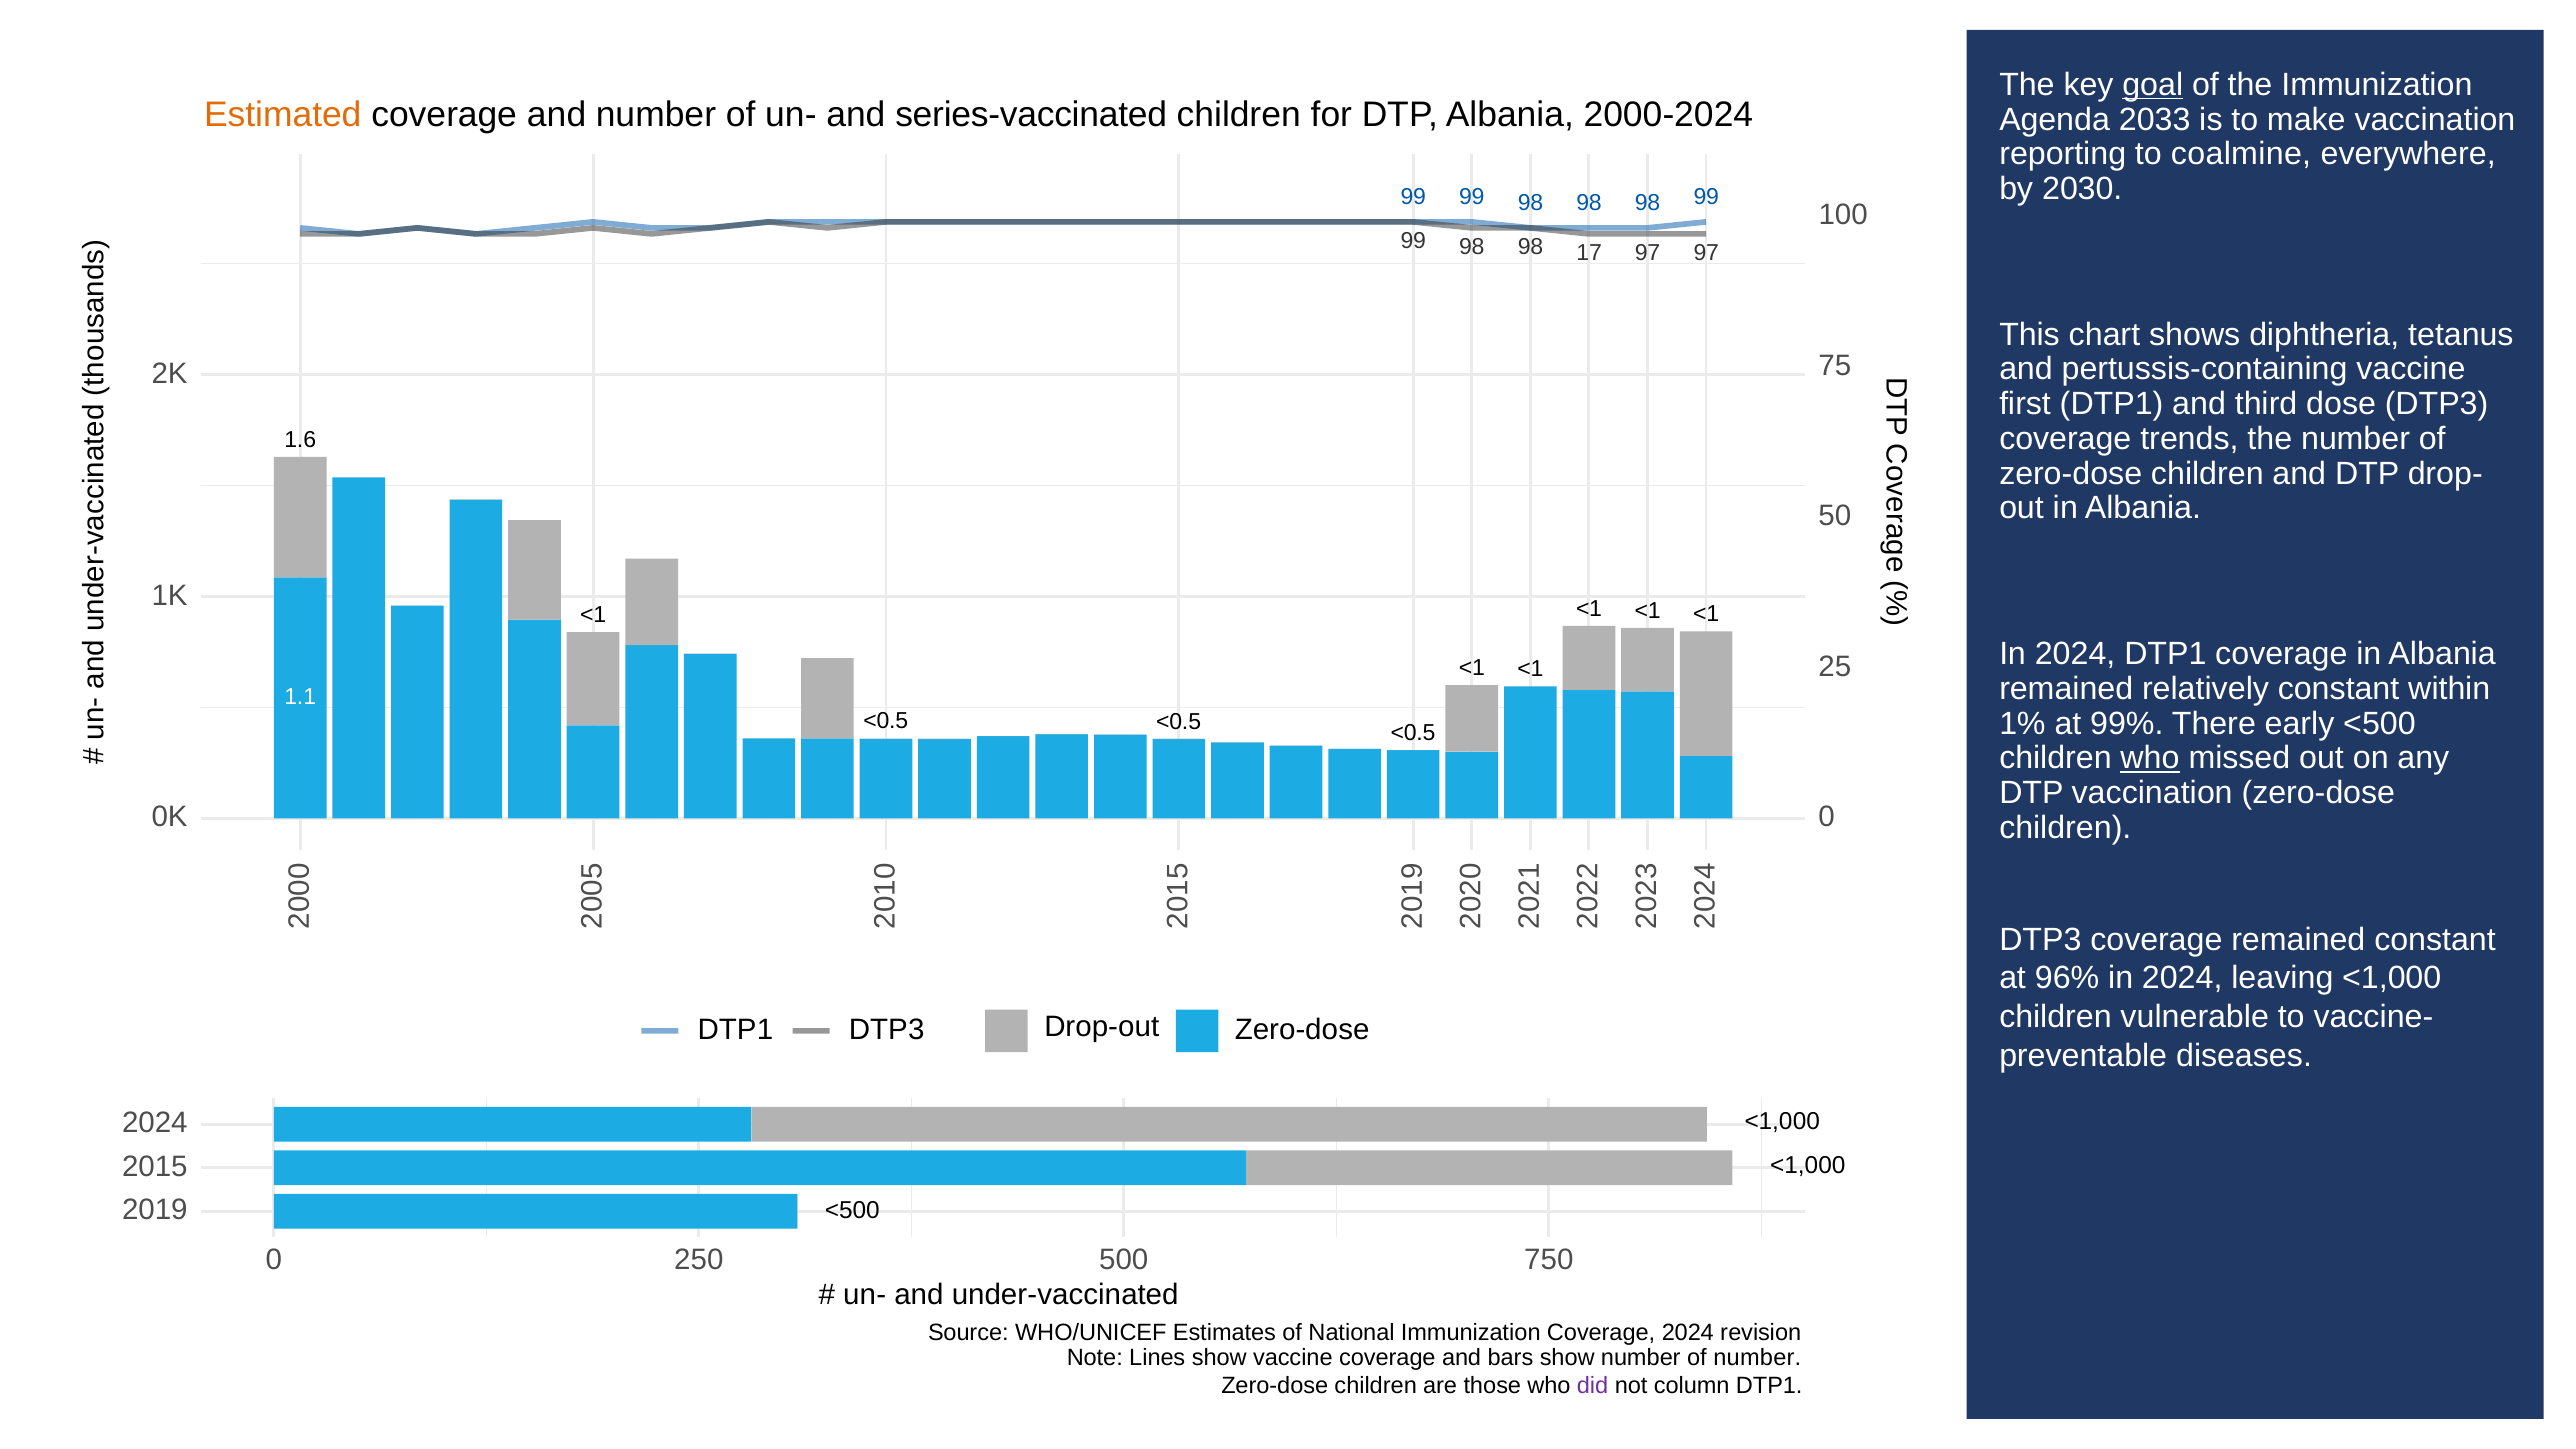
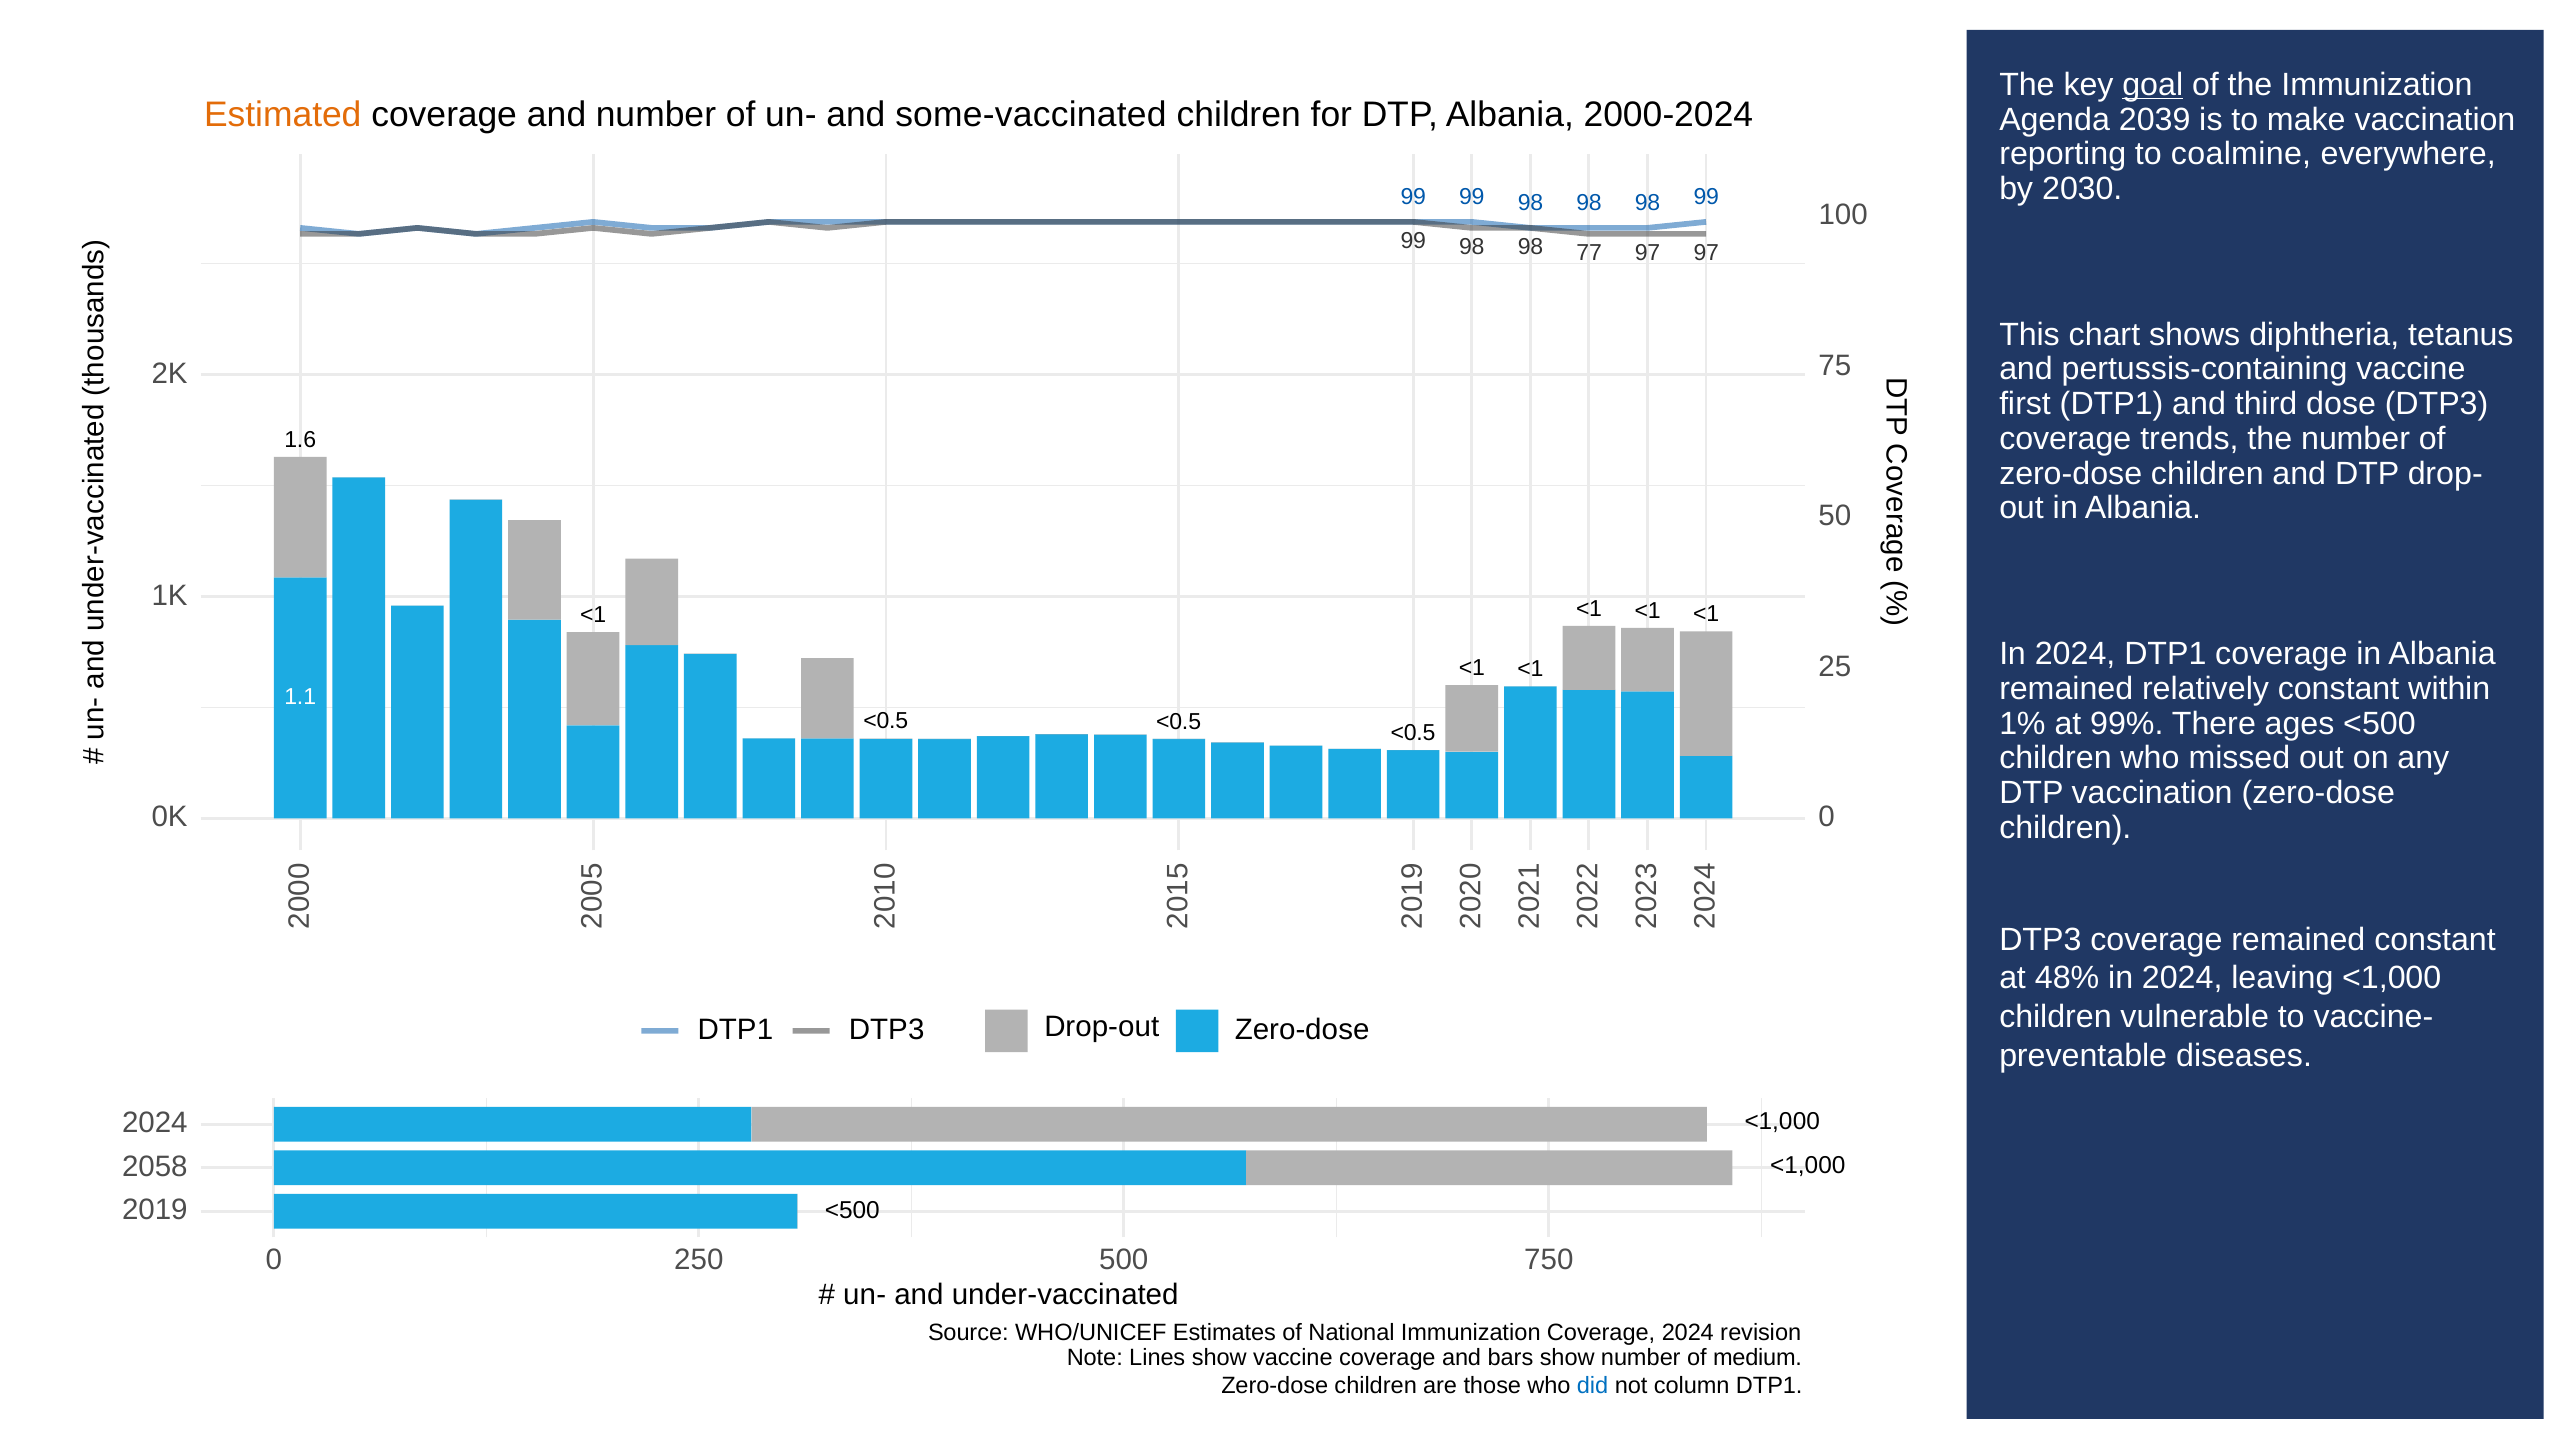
series-vaccinated: series-vaccinated -> some-vaccinated (1031, 114)
2033: 2033 -> 2039 (2155, 119)
17: 17 -> 77 (1589, 253)
early: early -> ages (2300, 723)
who underline: present -> none (2150, 758)
96%: 96% -> 48% (2067, 978)
2015: 2015 -> 2058 (155, 1167)
of number: number -> medium (1758, 1358)
did colour: purple -> blue (1593, 1386)
